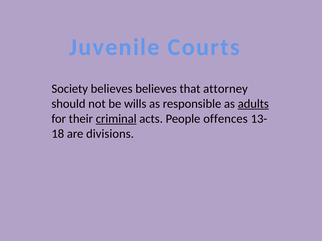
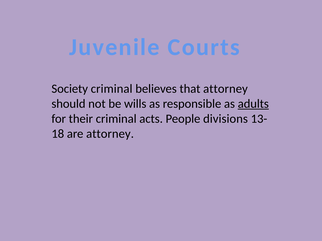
Society believes: believes -> criminal (112, 89)
criminal underline: present -> none (116, 119)
offences: offences -> divisions (226, 119)
are divisions: divisions -> attorney (110, 134)
